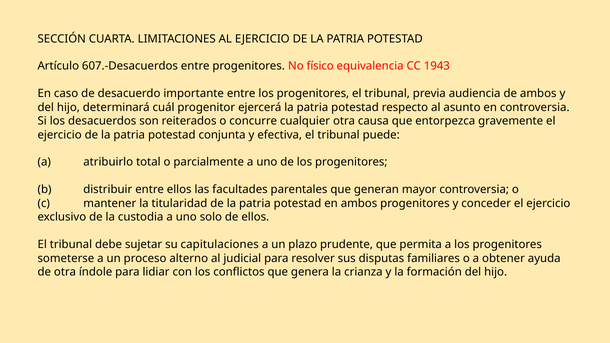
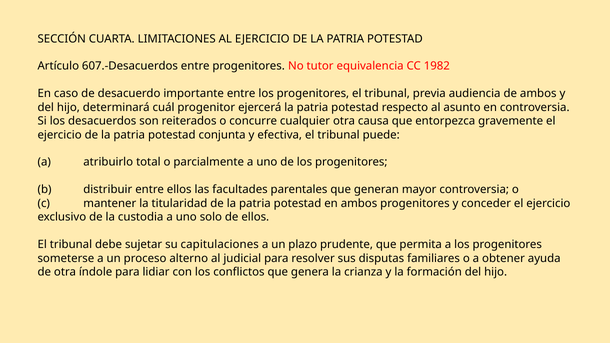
físico: físico -> tutor (320, 66)
1943: 1943 -> 1982 (437, 66)
